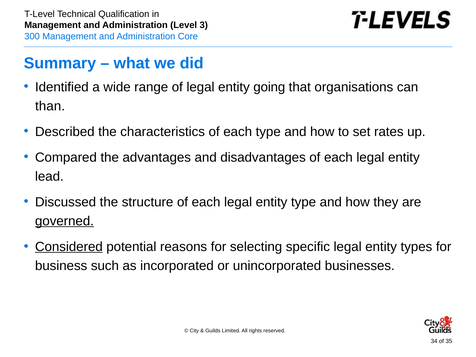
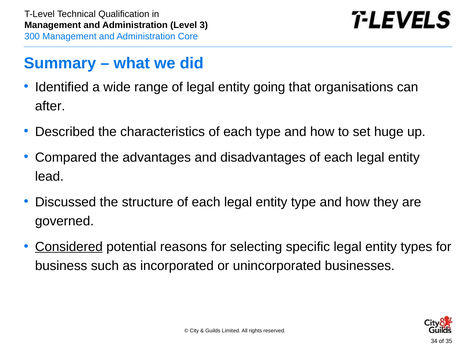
than: than -> after (50, 106)
rates: rates -> huge (389, 132)
governed underline: present -> none (64, 221)
